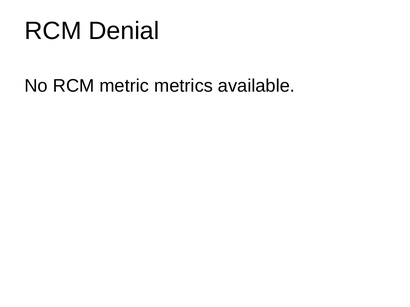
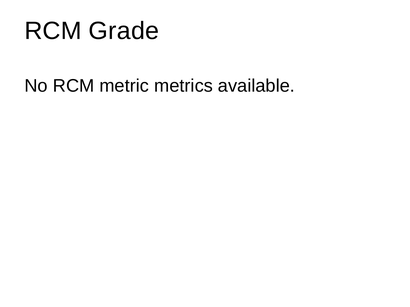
Denial: Denial -> Grade (124, 31)
